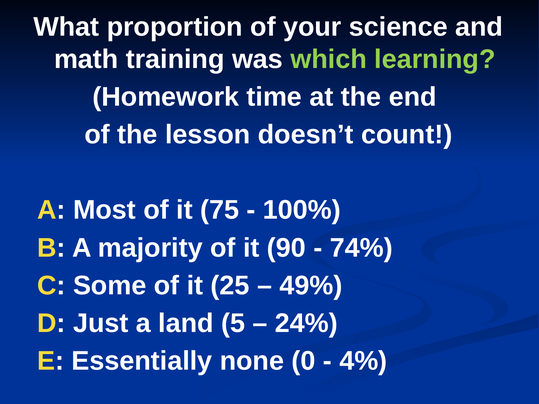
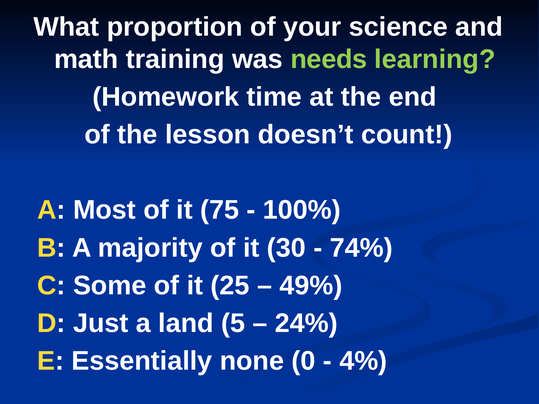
which: which -> needs (329, 59)
90: 90 -> 30 (286, 248)
